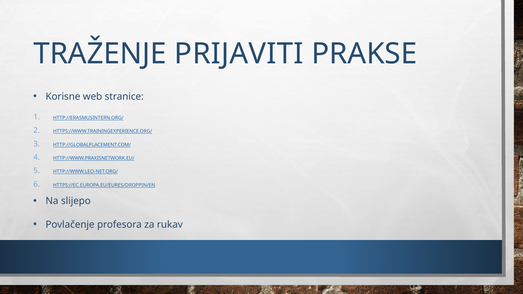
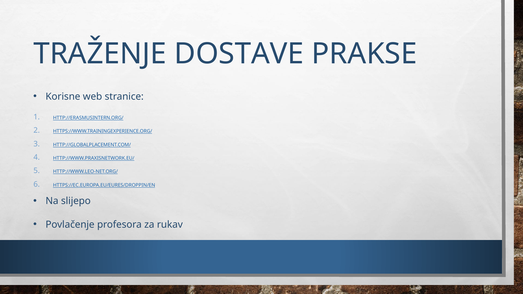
PRIJAVITI: PRIJAVITI -> DOSTAVE (239, 54)
